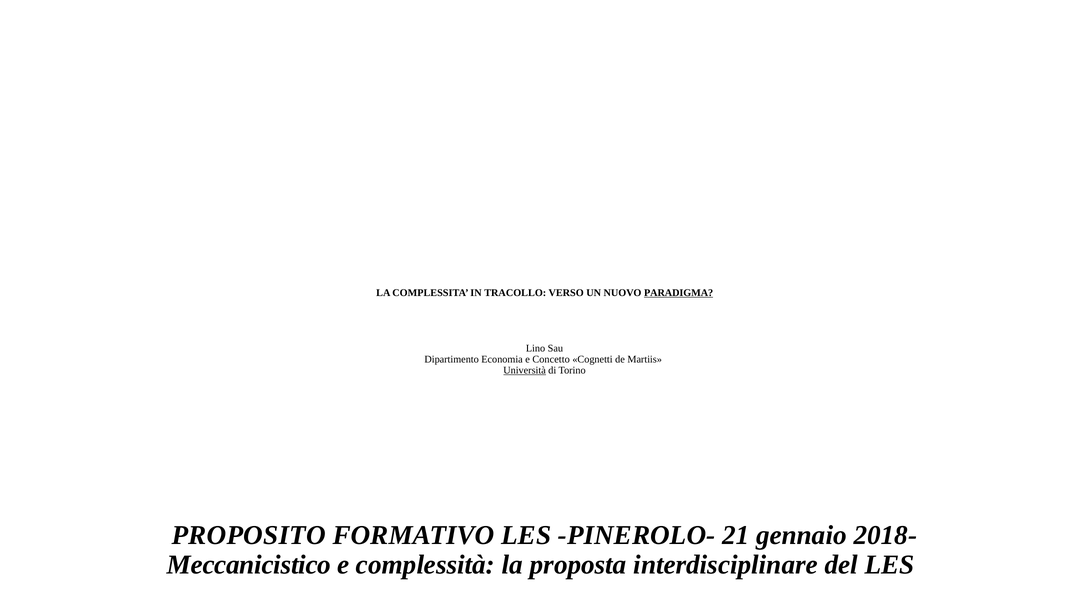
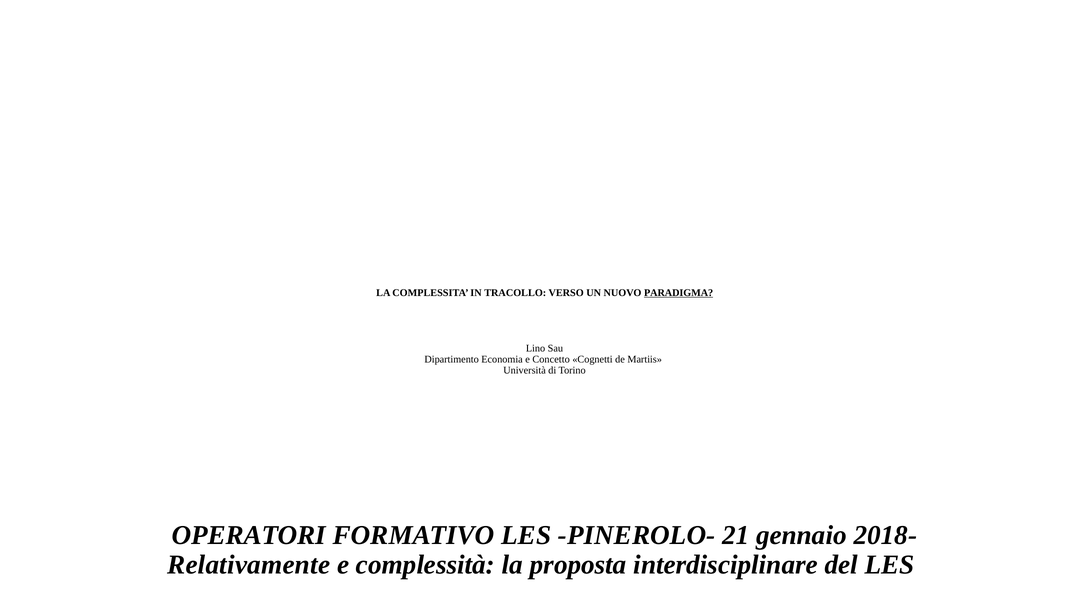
Università underline: present -> none (525, 370)
PROPOSITO: PROPOSITO -> OPERATORI (249, 535)
Meccanicistico: Meccanicistico -> Relativamente (249, 564)
